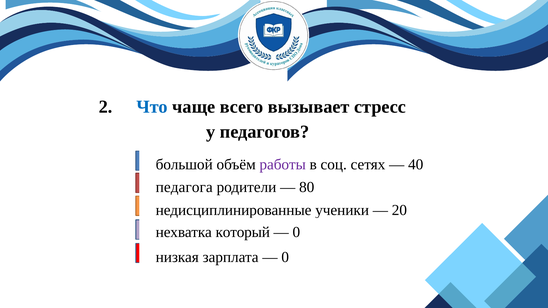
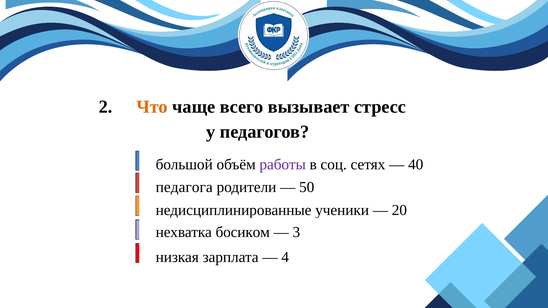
Что colour: blue -> orange (152, 107)
80: 80 -> 50 (307, 187)
который: который -> босиком (243, 232)
0: 0 -> 3 (296, 232)
0: 0 -> 4 (285, 257)
